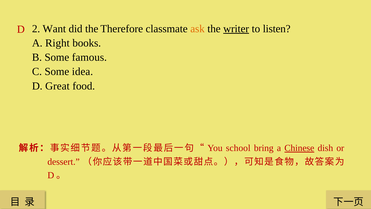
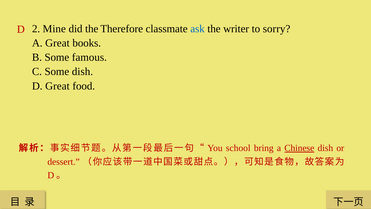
Want: Want -> Mine (54, 29)
ask colour: orange -> blue (198, 29)
writer underline: present -> none (236, 29)
listen: listen -> sorry (277, 29)
A Right: Right -> Great (57, 43)
Some idea: idea -> dish (82, 72)
